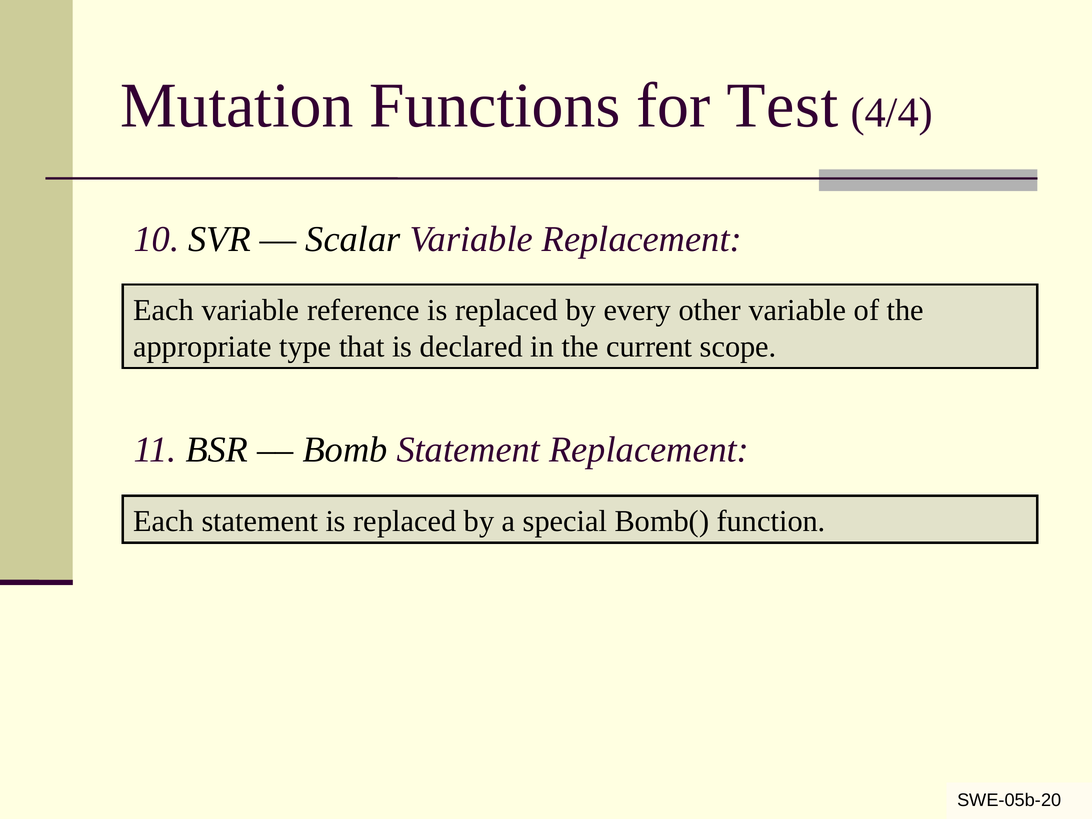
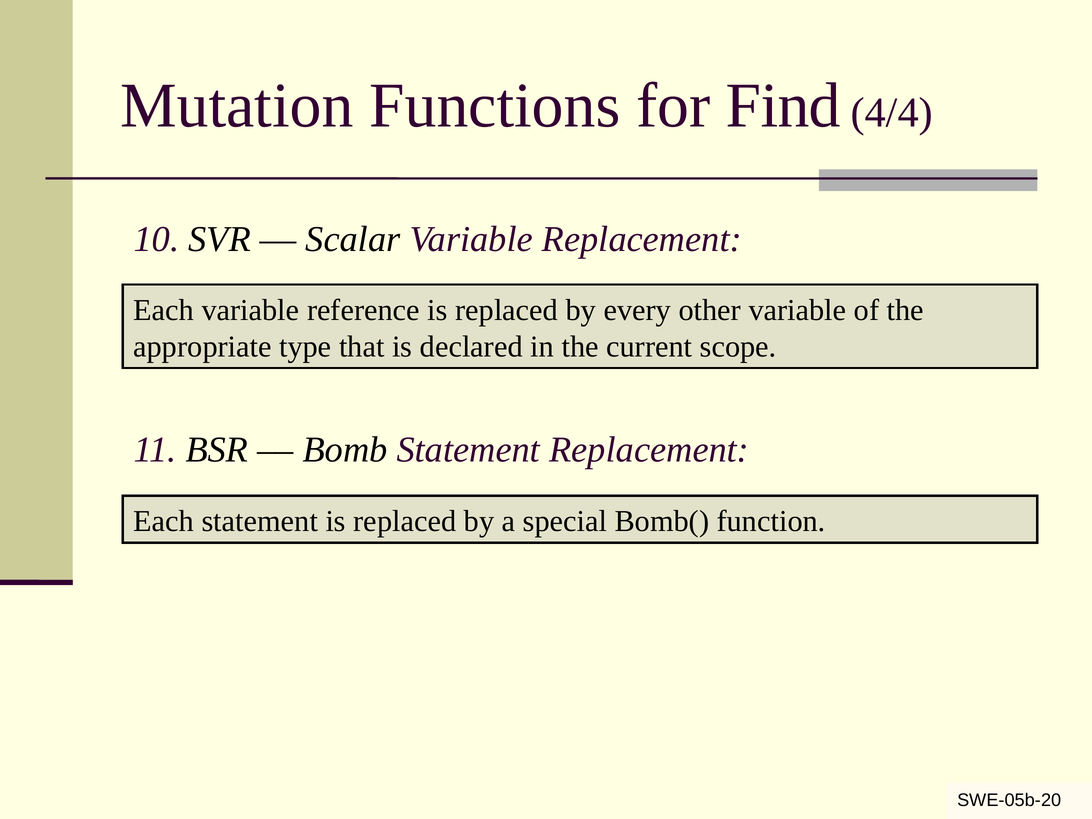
Test: Test -> Find (783, 106)
